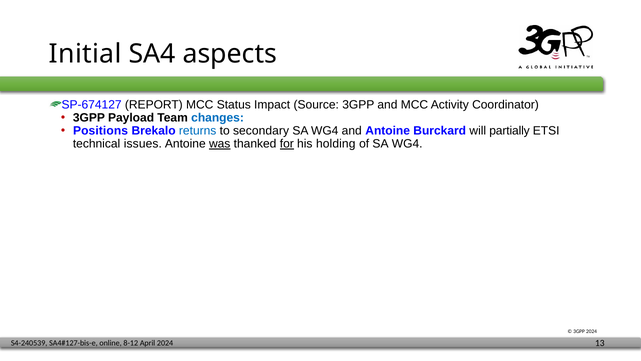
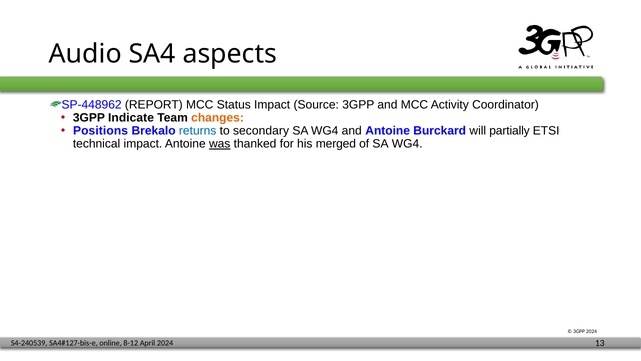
Initial: Initial -> Audio (85, 54)
SP-674127: SP-674127 -> SP-448962 (92, 105)
Payload: Payload -> Indicate (131, 118)
changes colour: blue -> orange (218, 118)
technical issues: issues -> impact (143, 144)
for underline: present -> none (287, 144)
holding: holding -> merged (336, 144)
